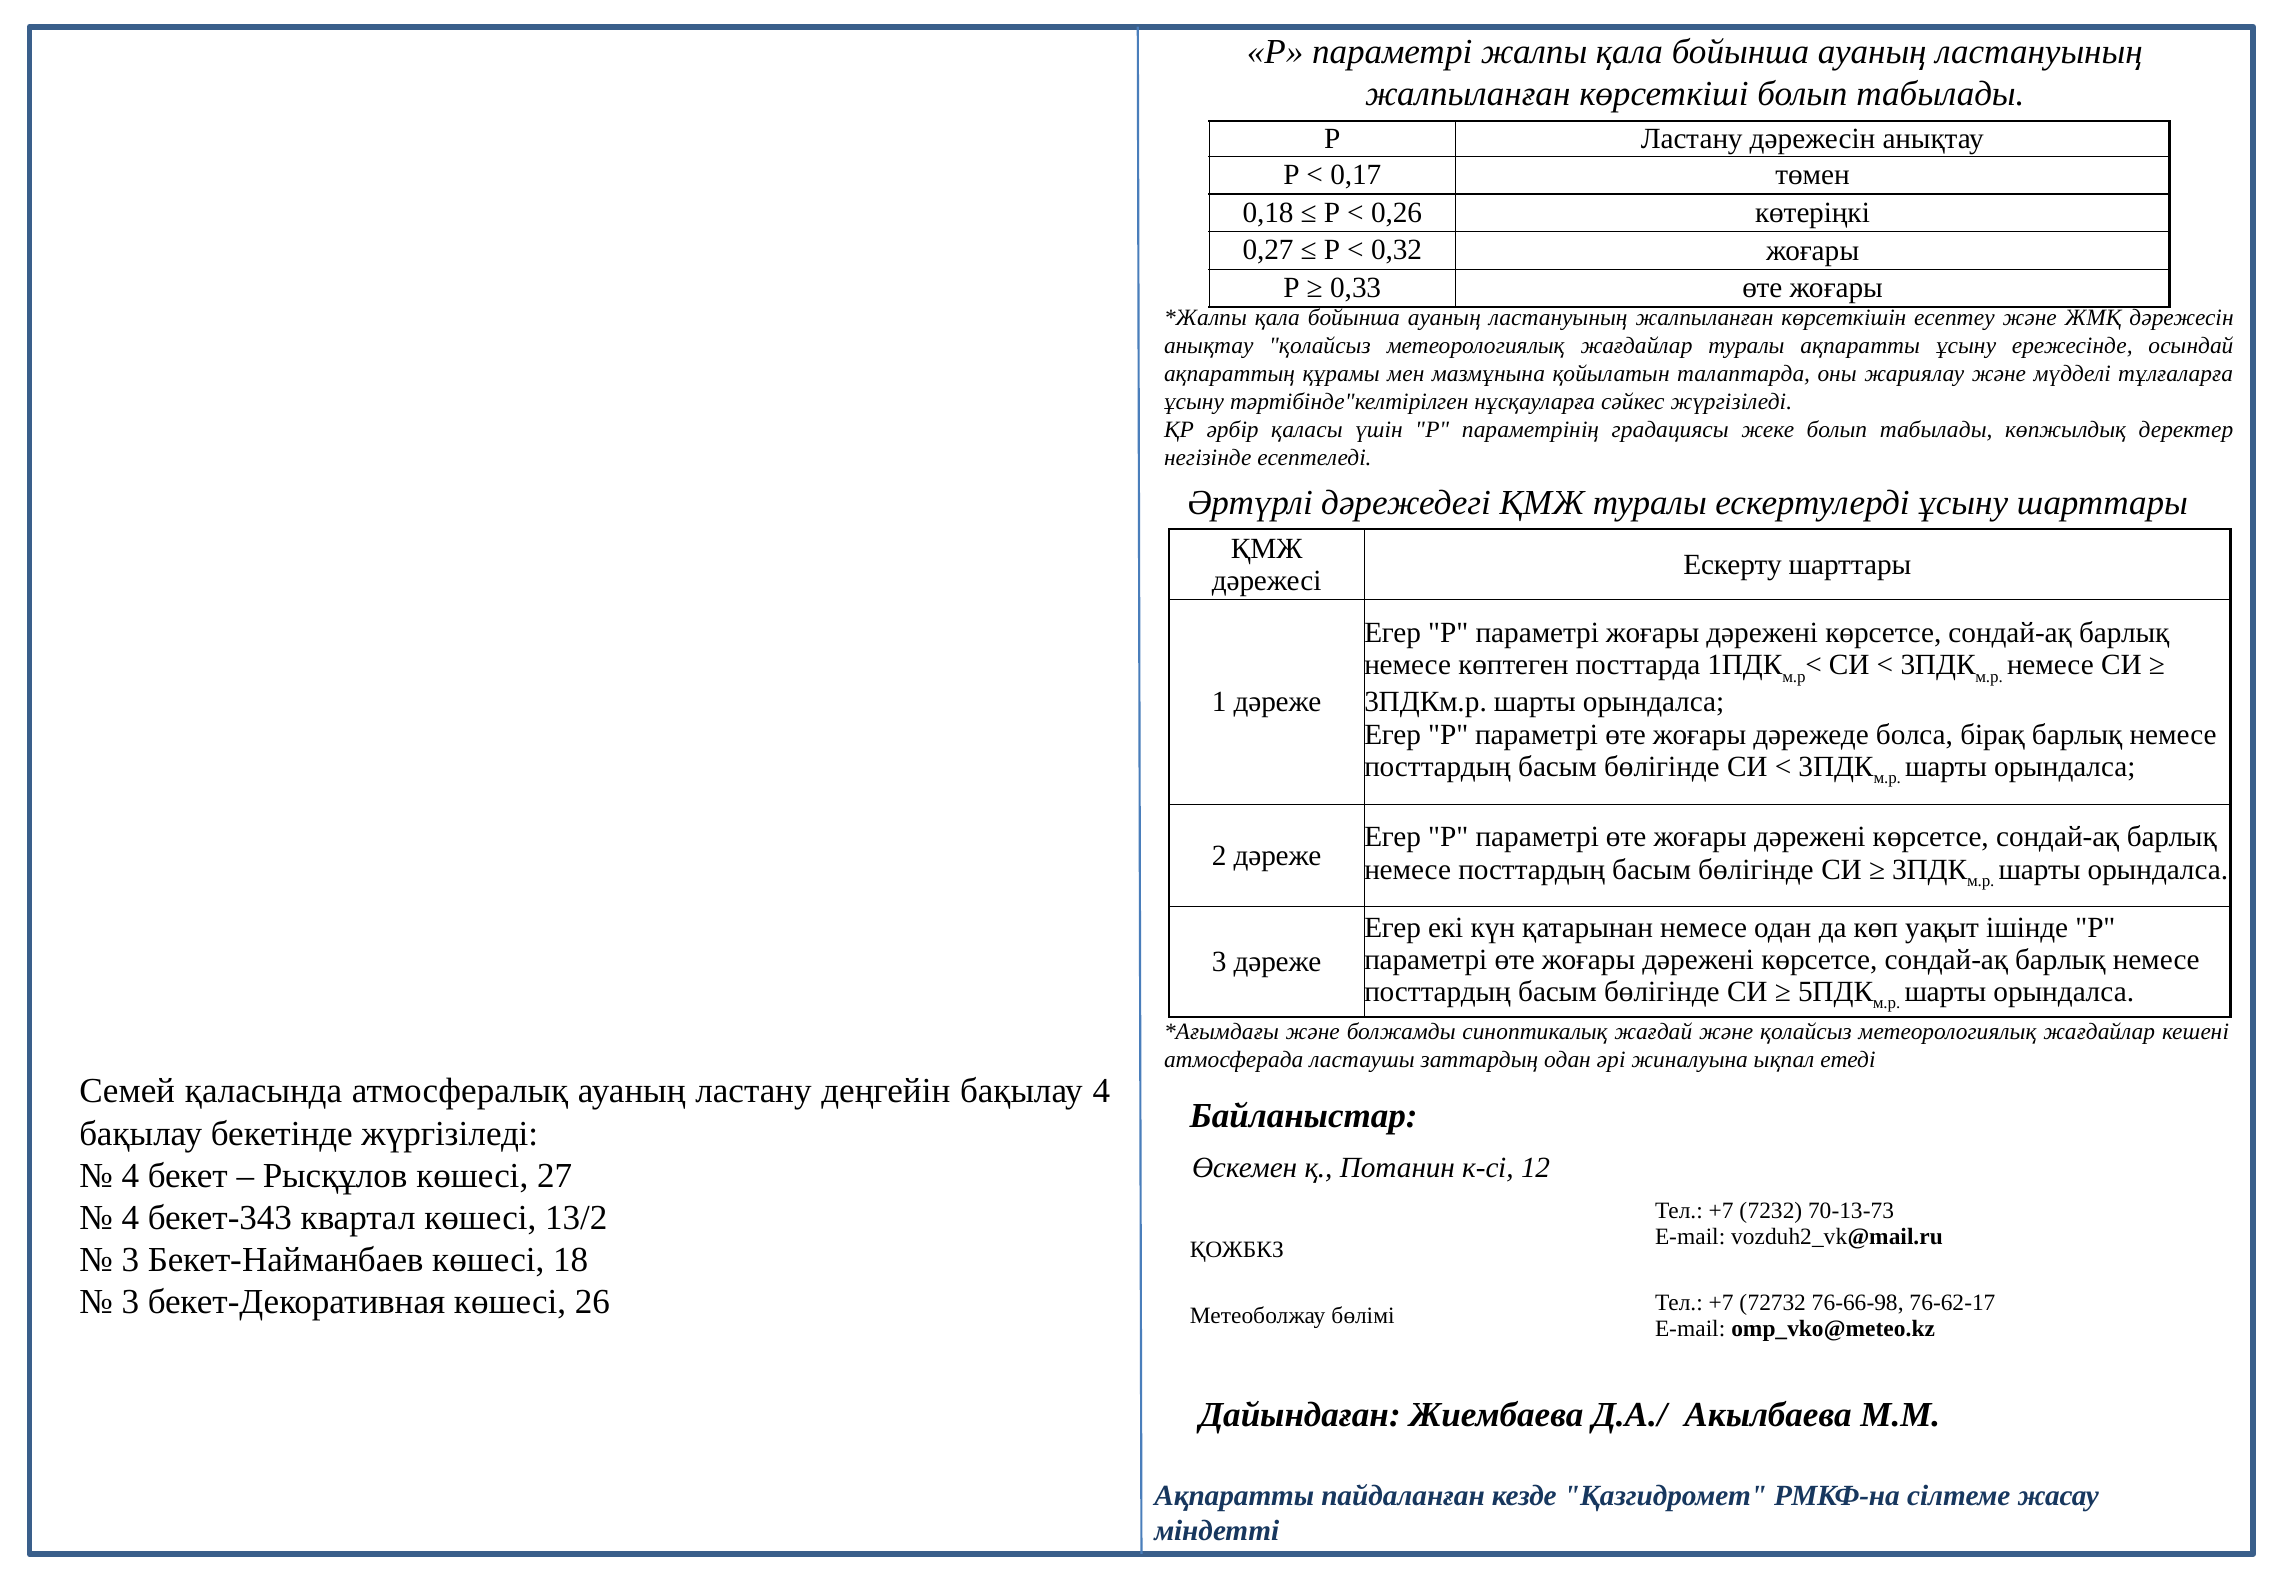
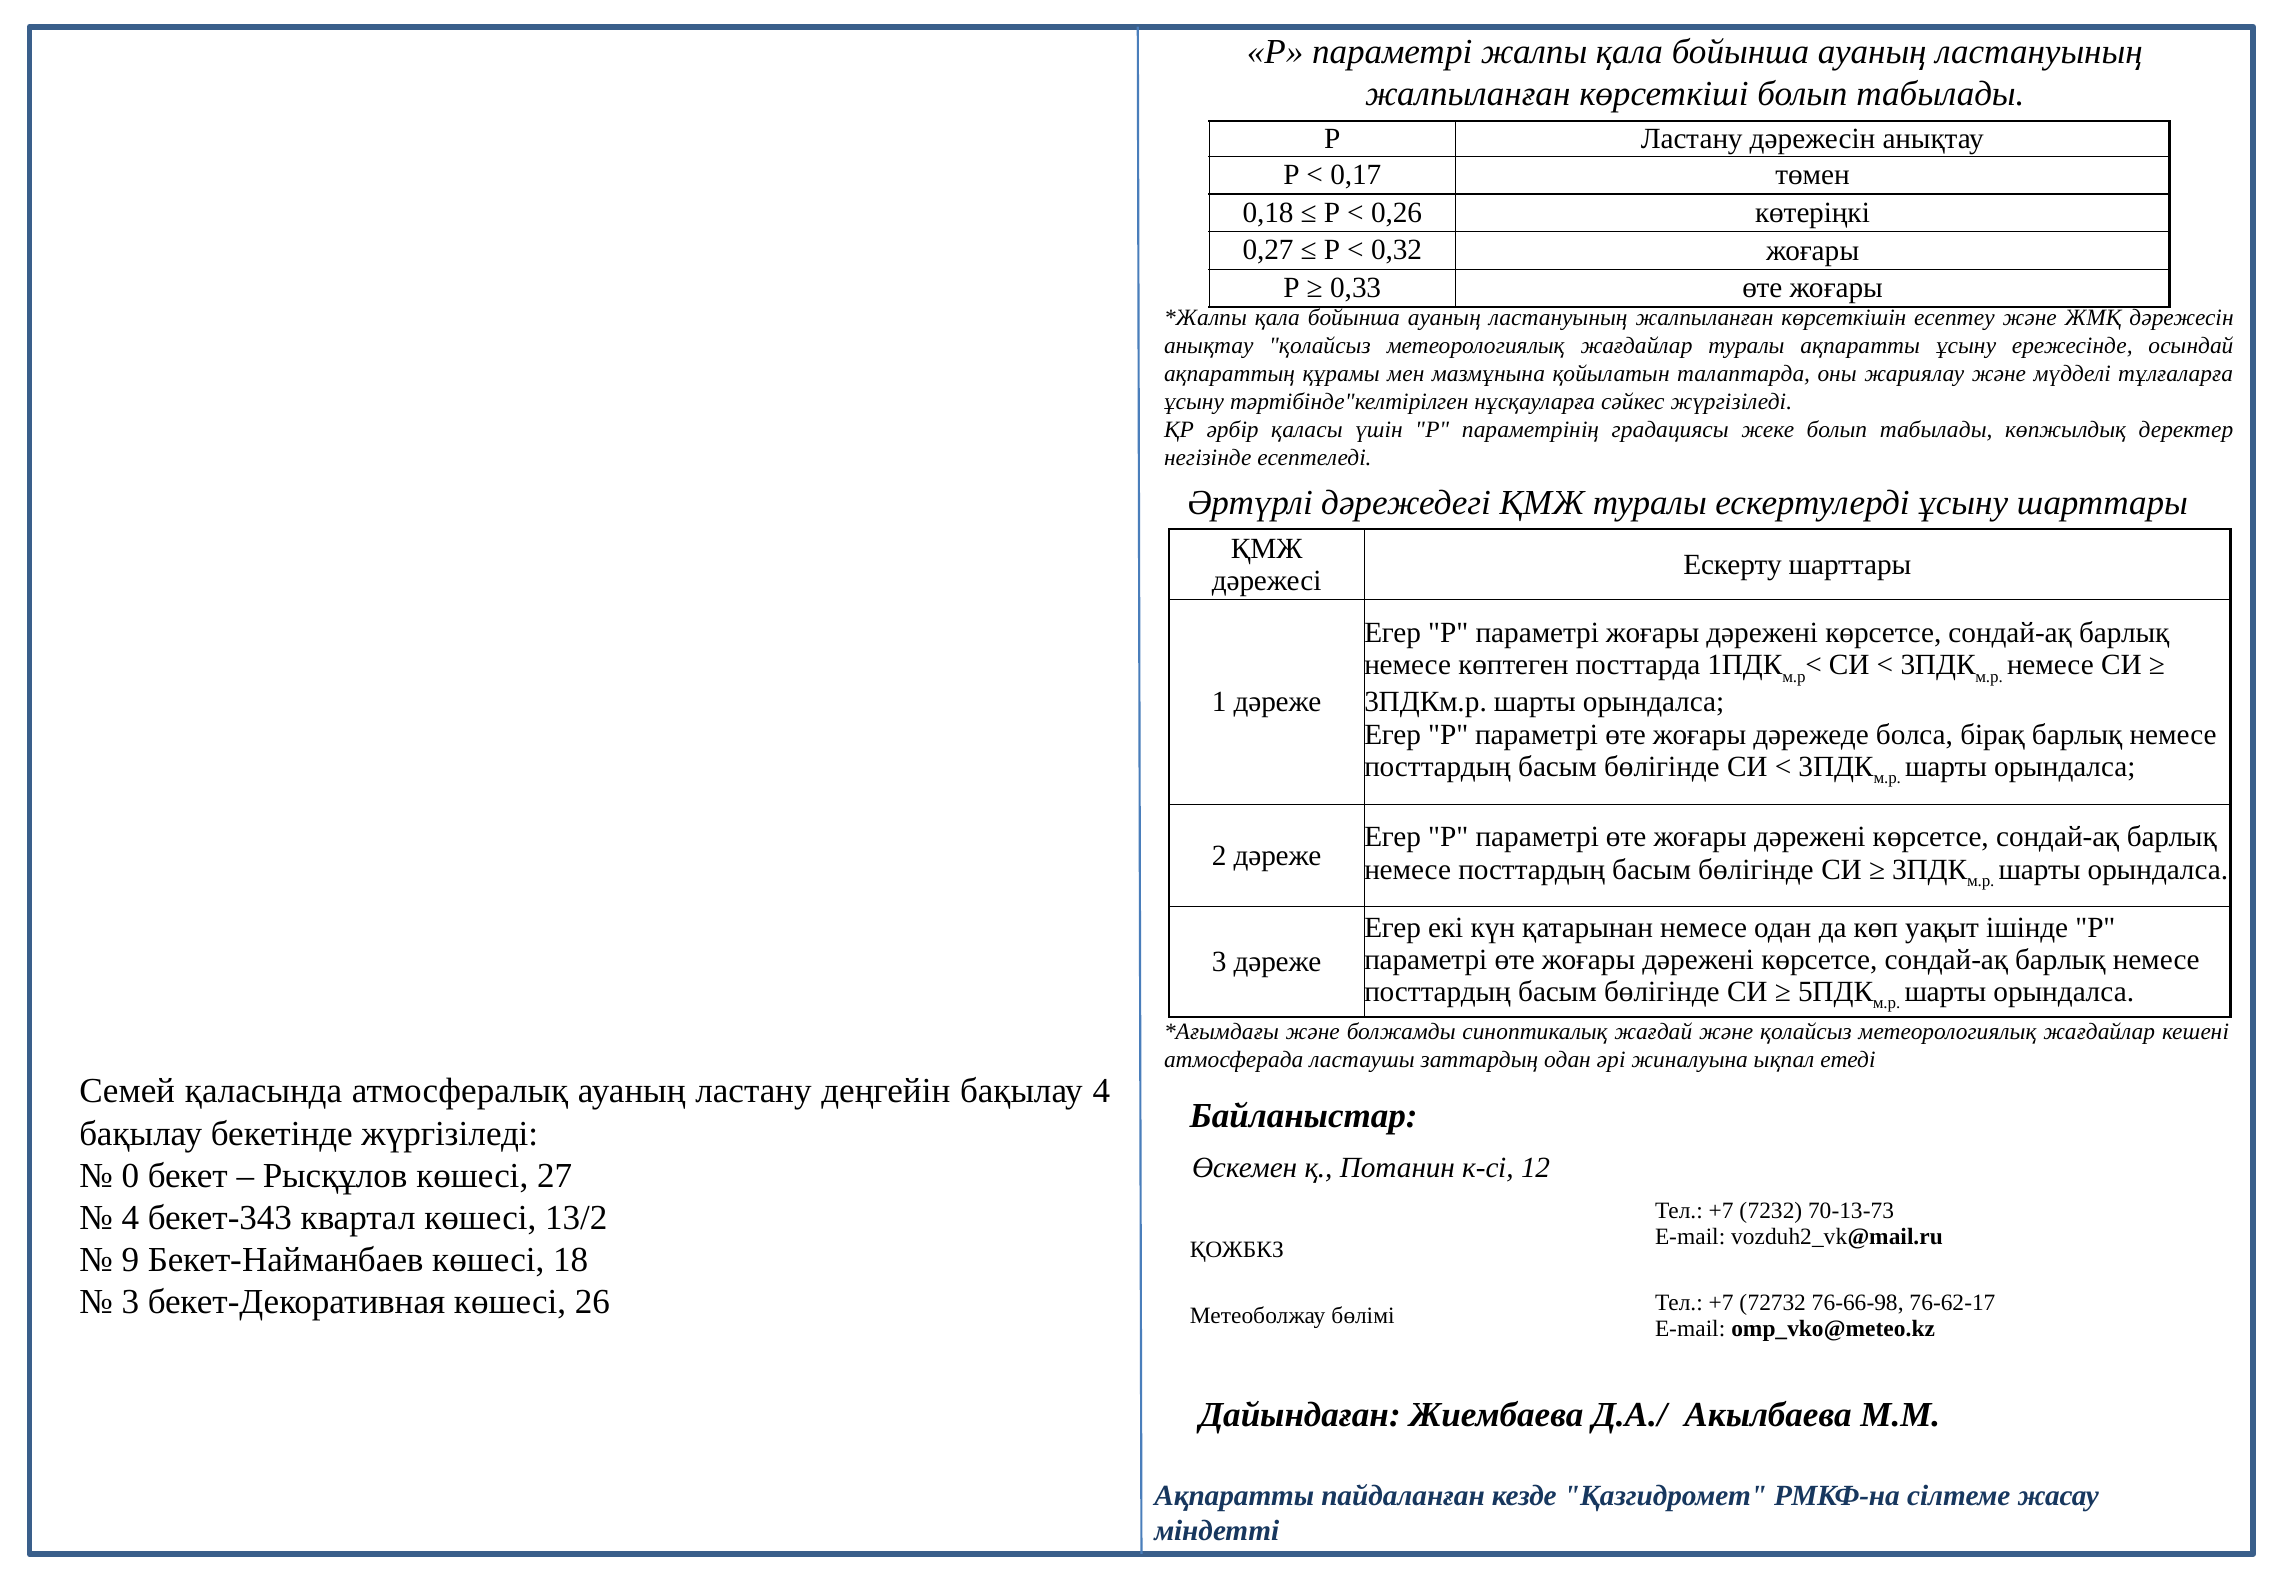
4: 4 -> 0 (130, 1175)
3: 3 -> 9 (130, 1260)
